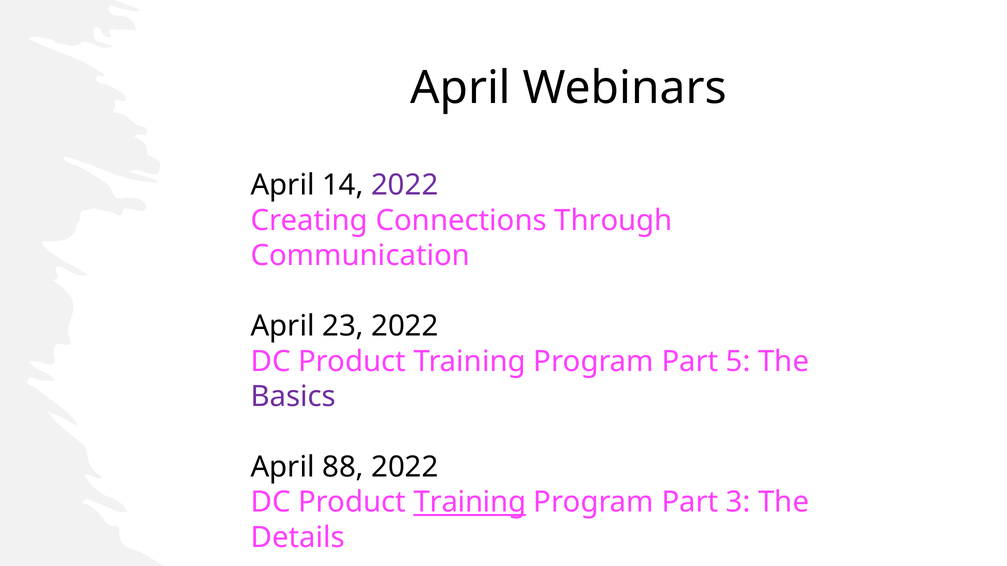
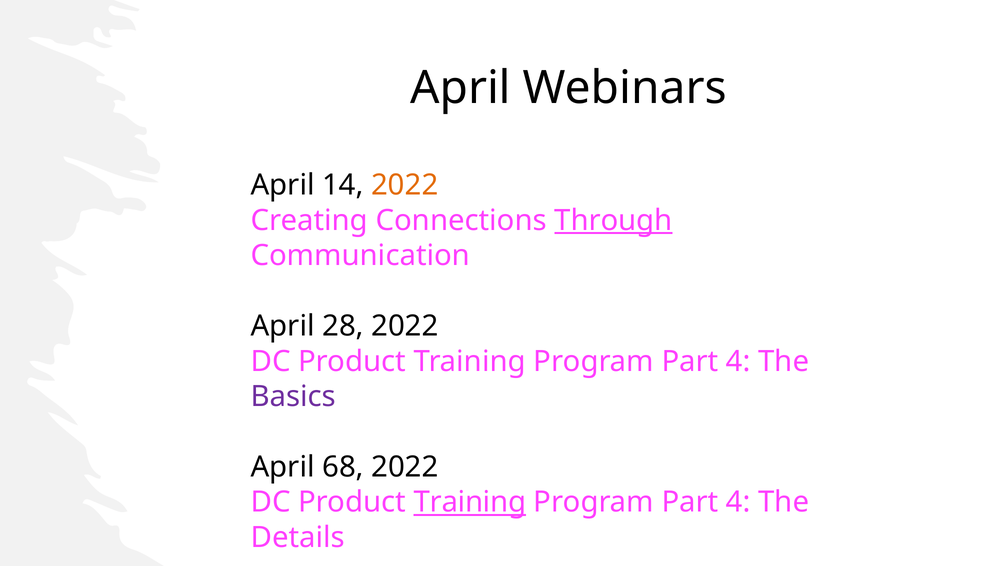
2022 colour: purple -> orange (405, 185)
Through underline: none -> present (613, 221)
23: 23 -> 28 (343, 326)
5: 5 -> 4 (738, 362)
88: 88 -> 68 (343, 467)
3: 3 -> 4 (738, 503)
